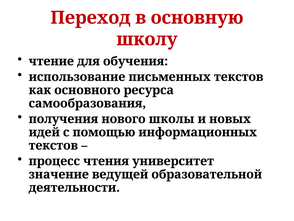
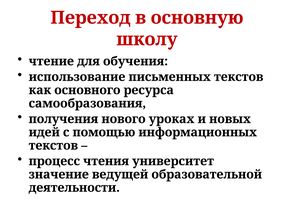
школы: школы -> уроках (172, 119)
